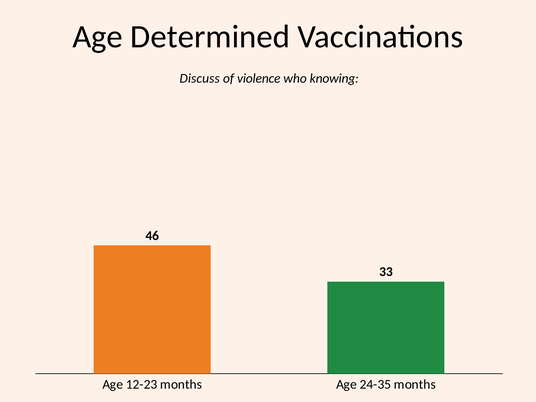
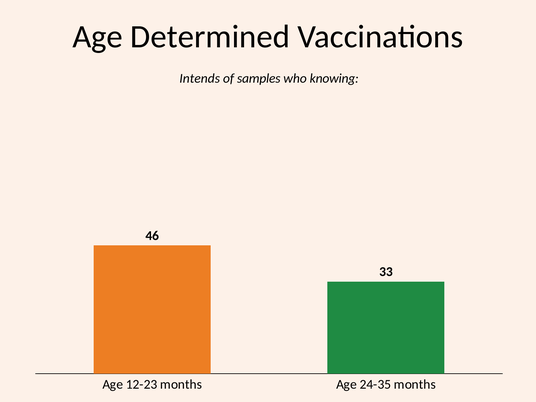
Discuss: Discuss -> Intends (200, 79)
violence: violence -> samples (259, 79)
